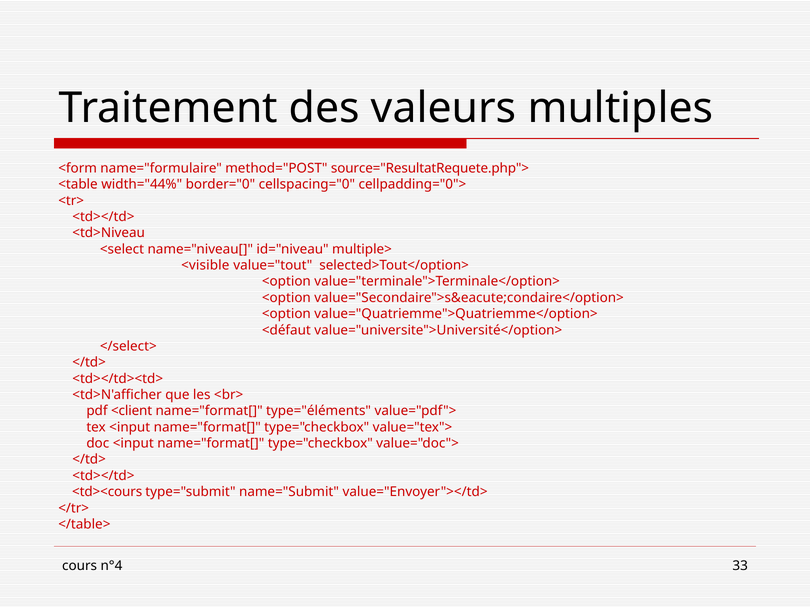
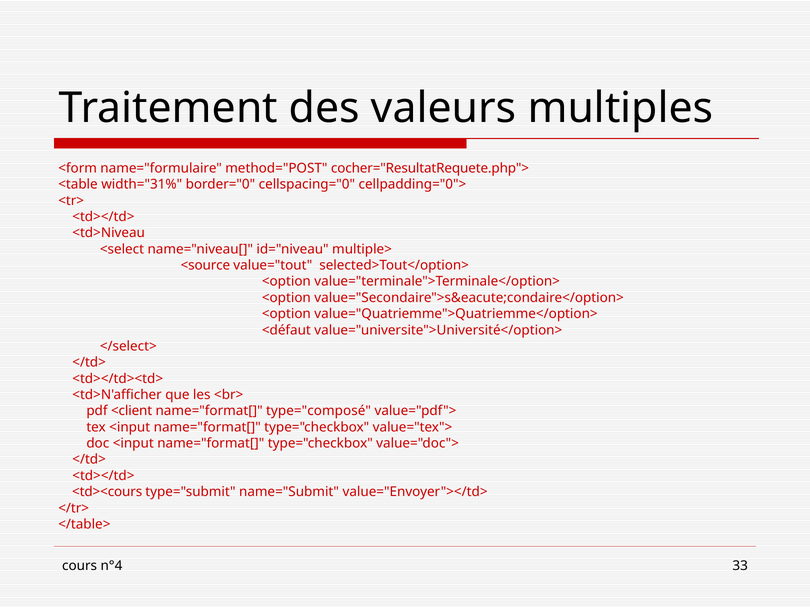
source="ResultatRequete.php">: source="ResultatRequete.php"> -> cocher="ResultatRequete.php"> (430, 168)
width="44%: width="44% -> width="31% (142, 185)
<visible: <visible -> <source (205, 266)
type="éléments: type="éléments -> type="composé (318, 411)
